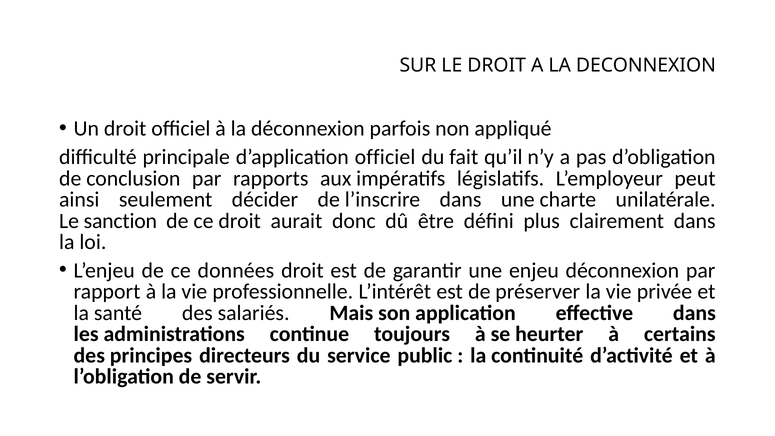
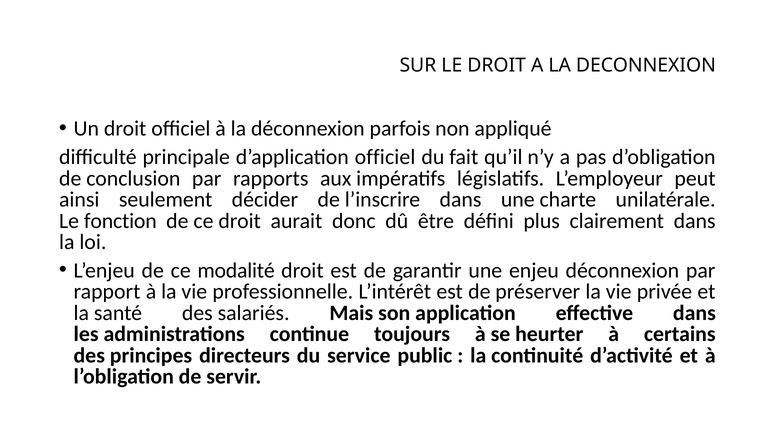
sanction: sanction -> fonction (120, 221)
données: données -> modalité (236, 270)
